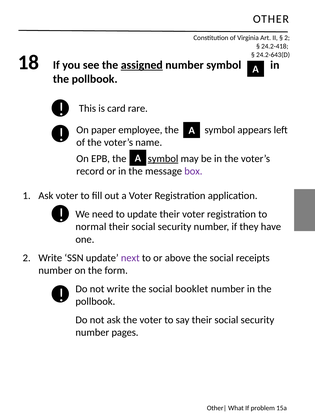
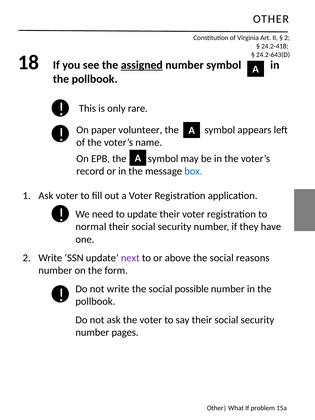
card: card -> only (116, 108)
employee: employee -> volunteer (140, 130)
symbol underline: present -> none (163, 159)
box colour: purple -> blue (193, 171)
receipts: receipts -> reasons (253, 258)
booklet: booklet -> possible (192, 289)
